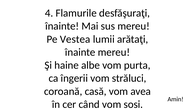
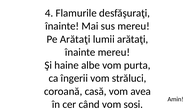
Pe Vestea: Vestea -> Arătaţi (75, 39)
